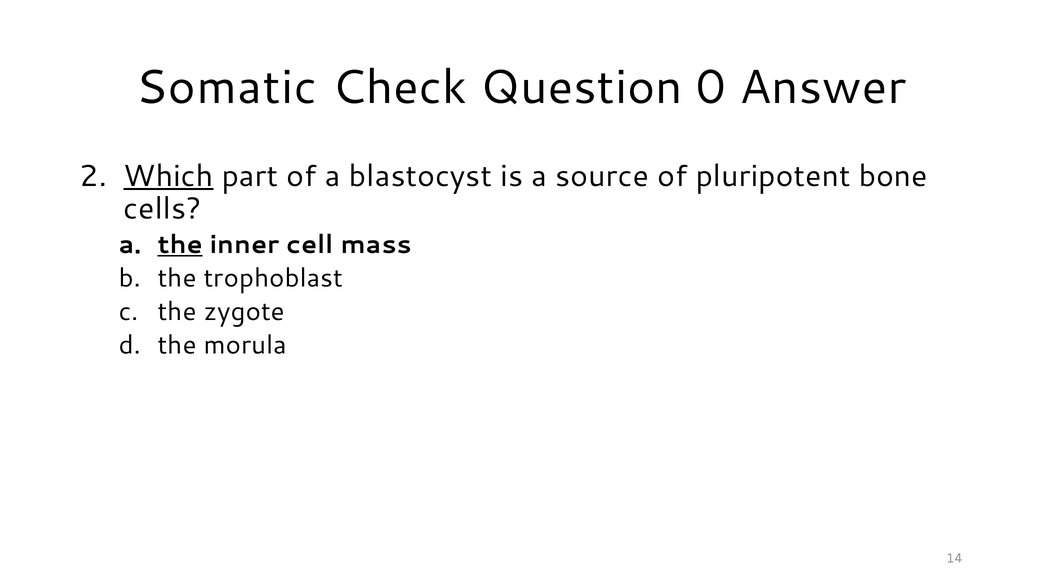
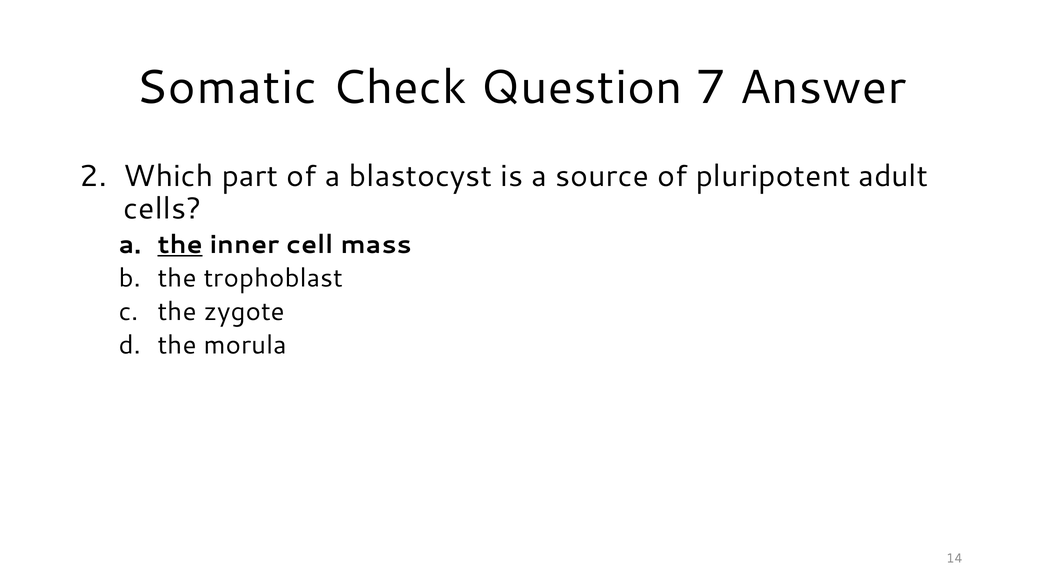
0: 0 -> 7 (711, 88)
Which underline: present -> none (168, 176)
bone: bone -> adult (893, 176)
